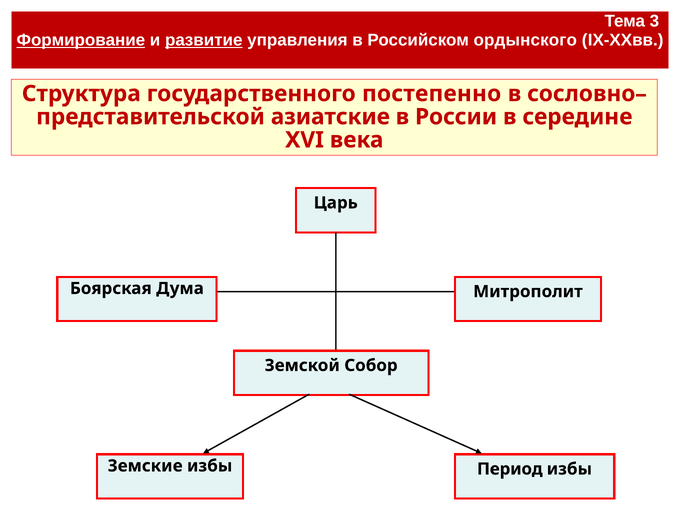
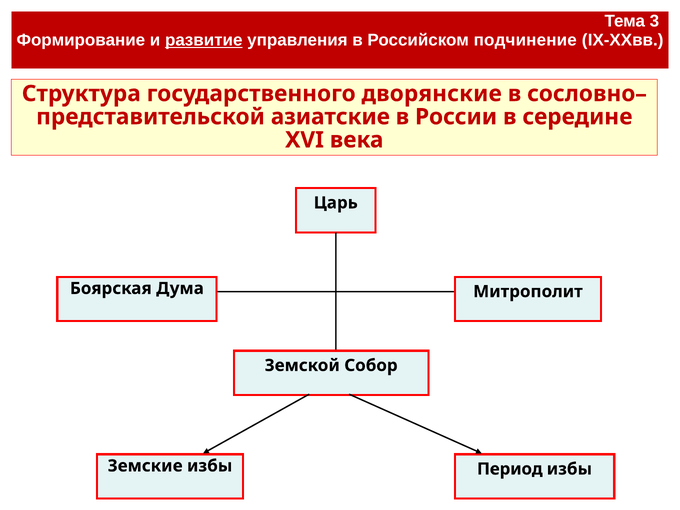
Формирование underline: present -> none (81, 40)
ордынского: ордынского -> подчинение (525, 40)
постепенно: постепенно -> дворянские (432, 94)
